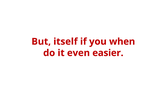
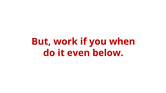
itself: itself -> work (66, 42)
easier: easier -> below (108, 53)
